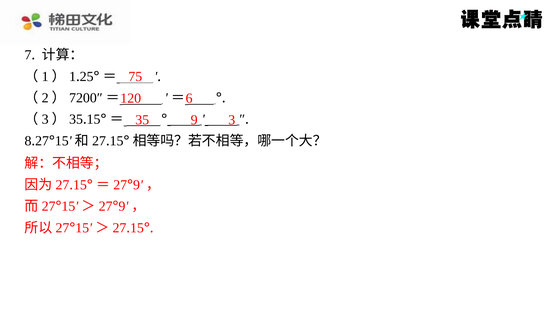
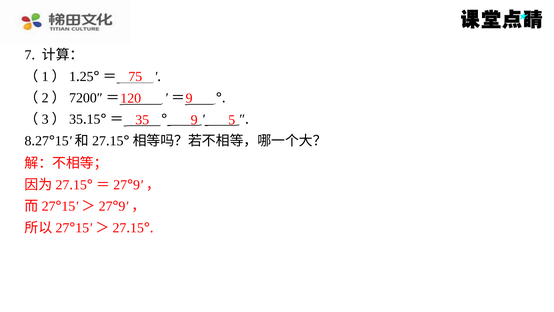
120 6: 6 -> 9 (189, 98)
3: 3 -> 5 (232, 120)
